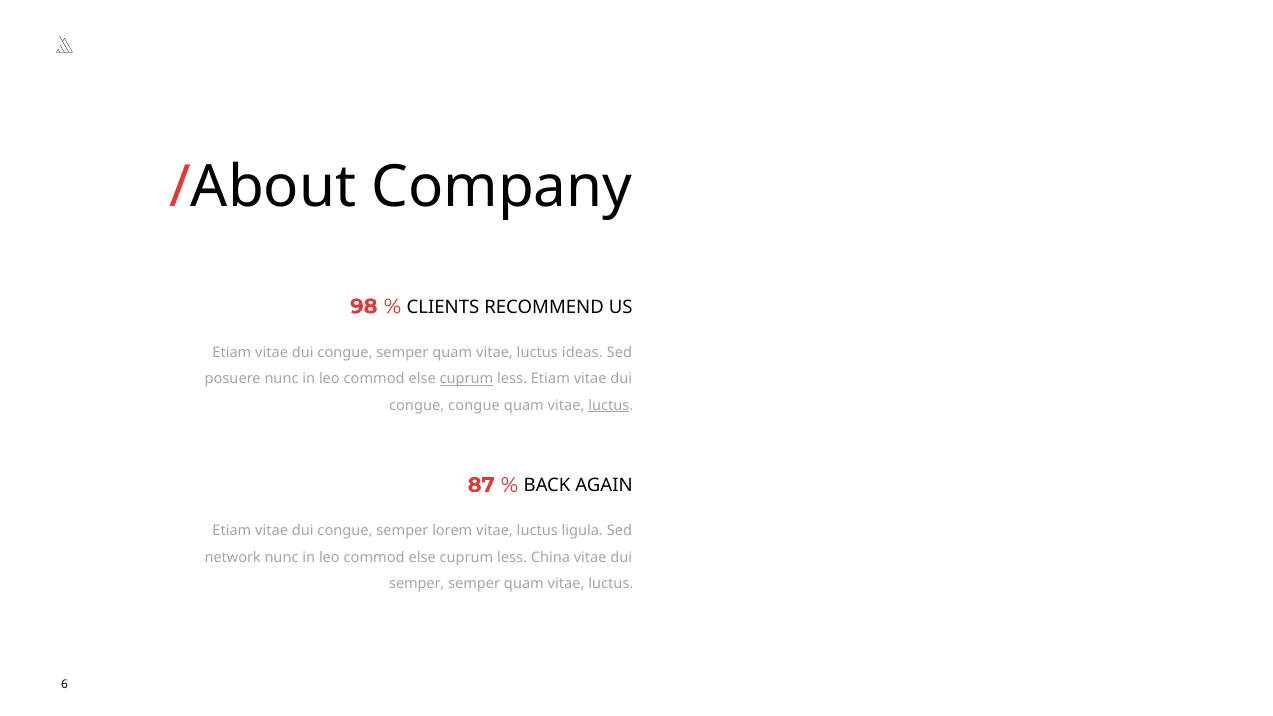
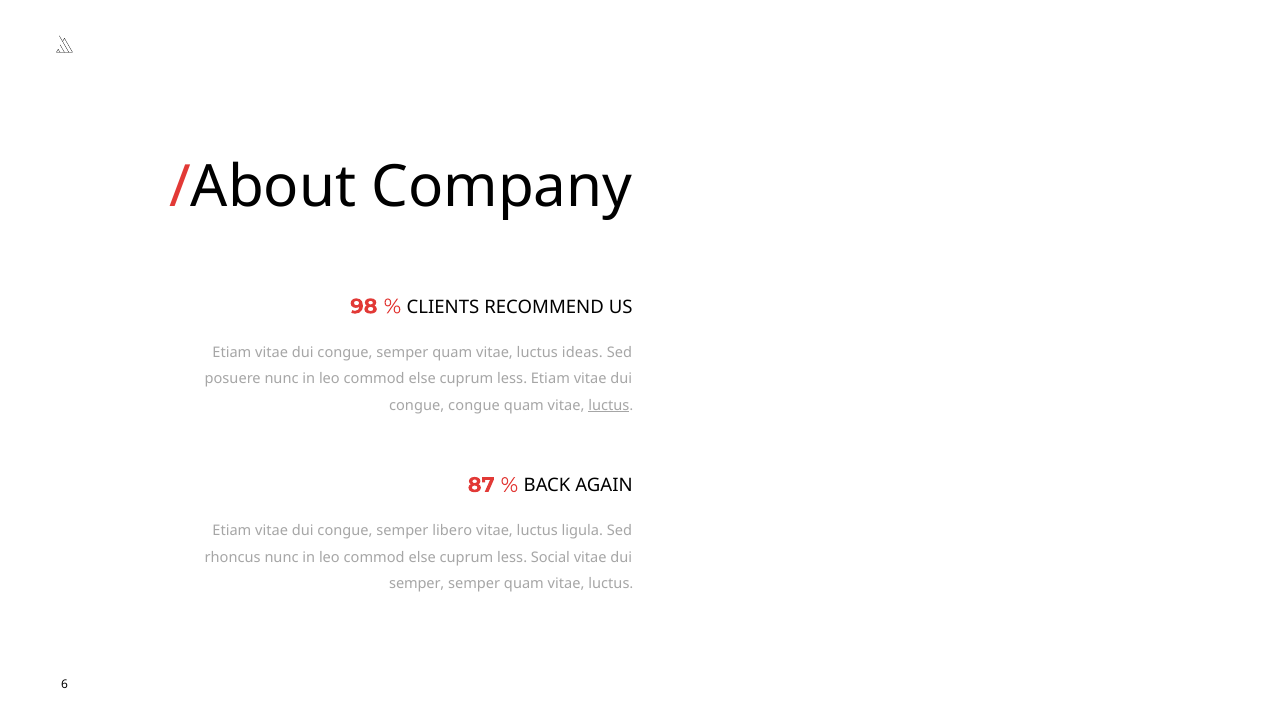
cuprum underline: present -> none (466, 379)
lorem: lorem -> libero (452, 531)
network: network -> rhoncus (233, 558)
China: China -> Social (550, 558)
